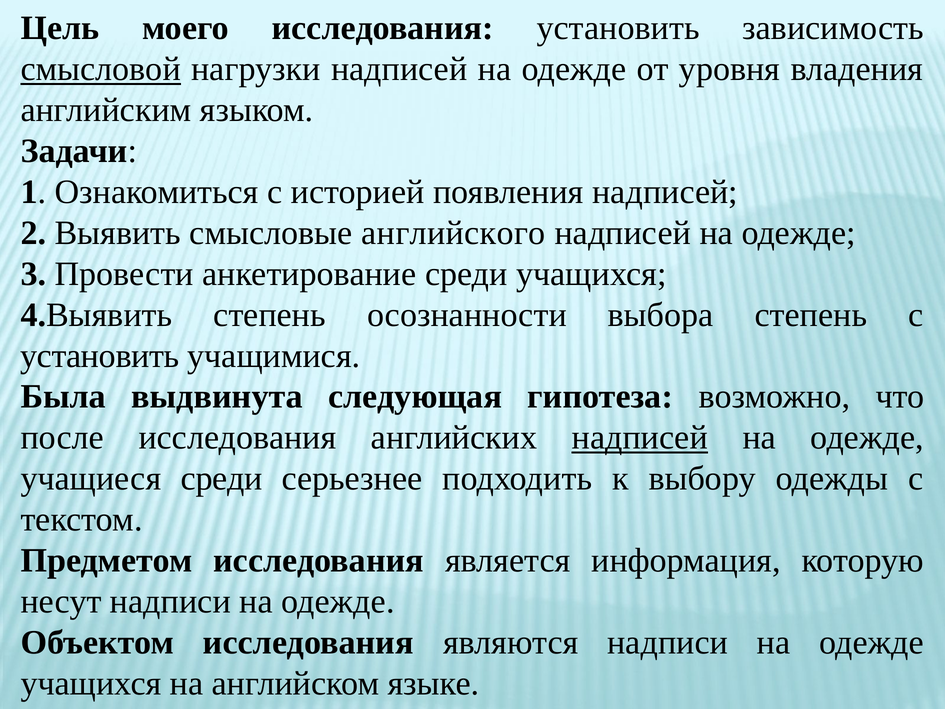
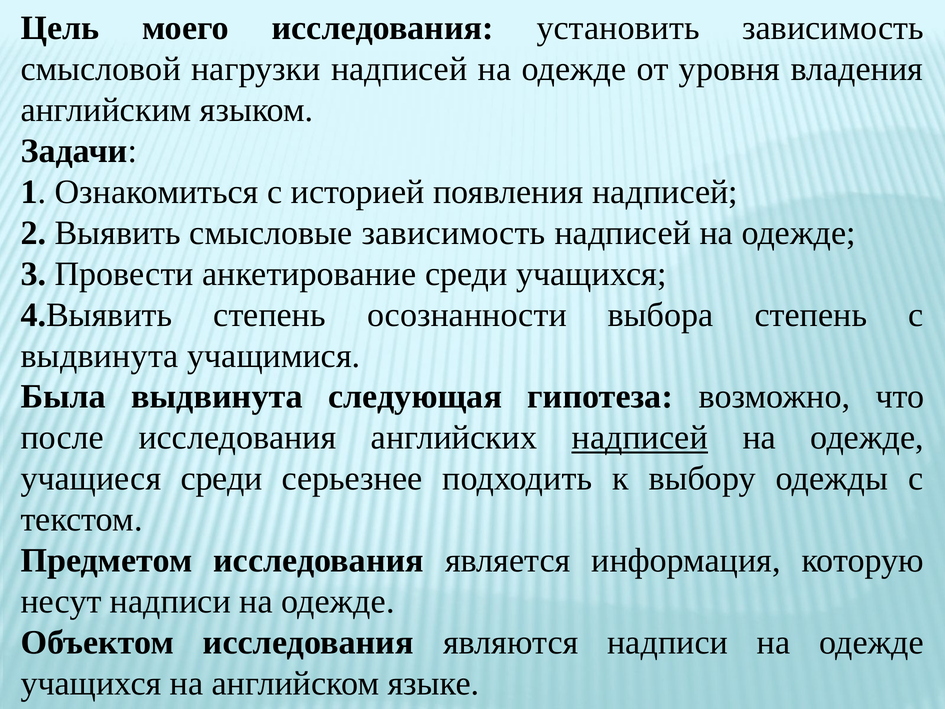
смысловой underline: present -> none (101, 69)
смысловые английского: английского -> зависимость (453, 233)
установить: установить -> выдвинута (99, 356)
